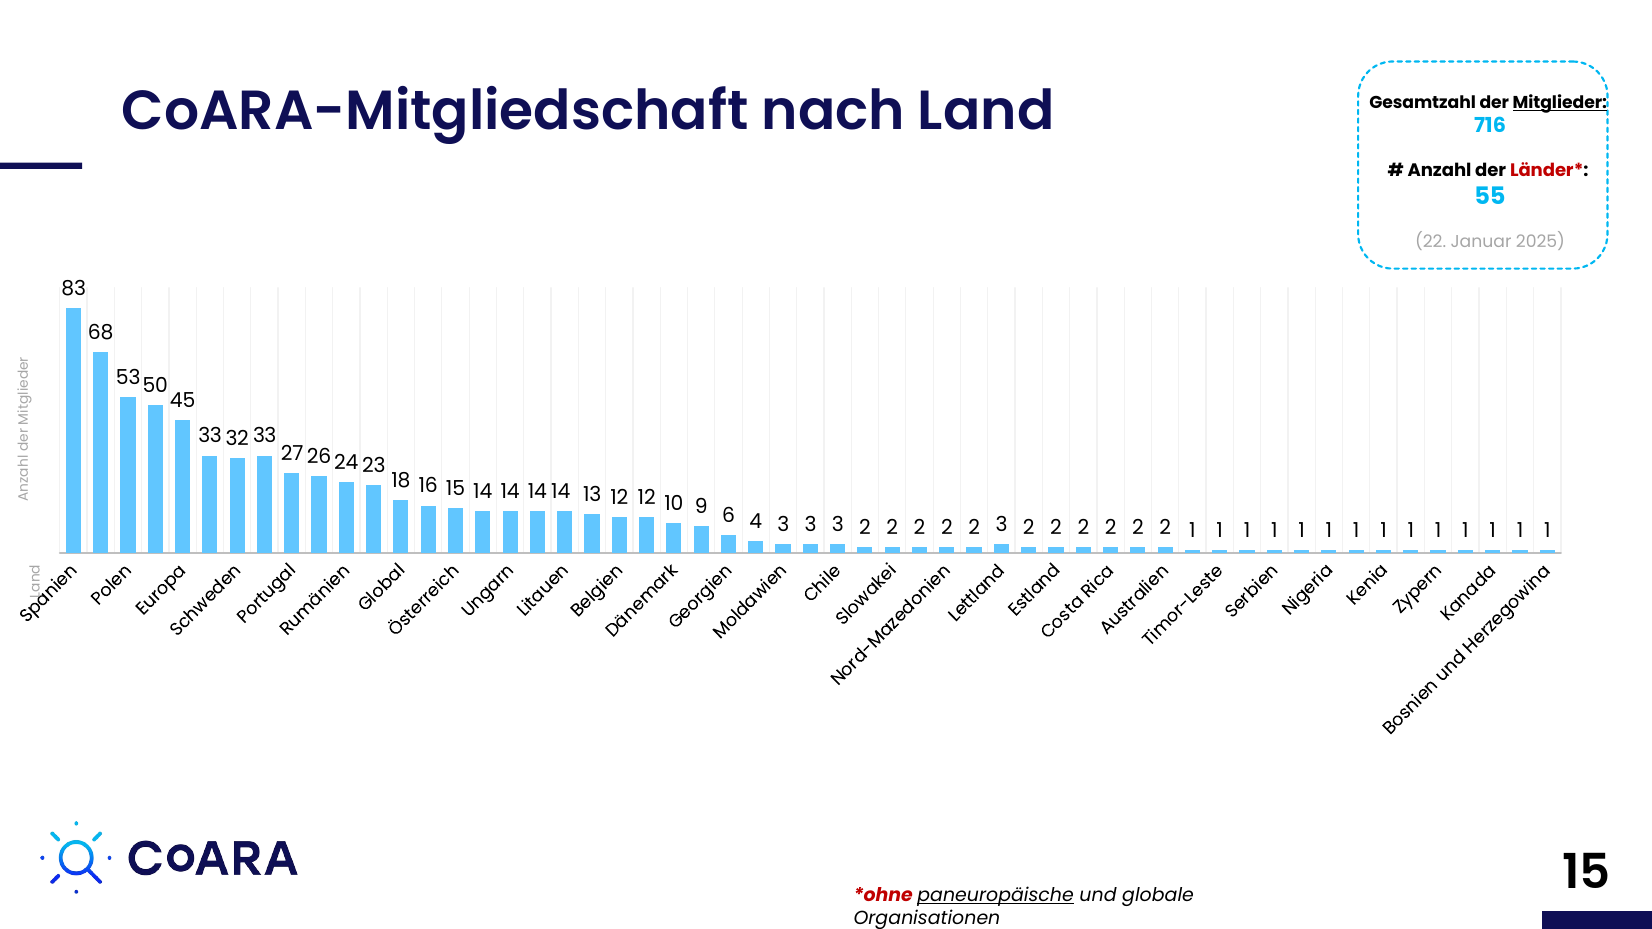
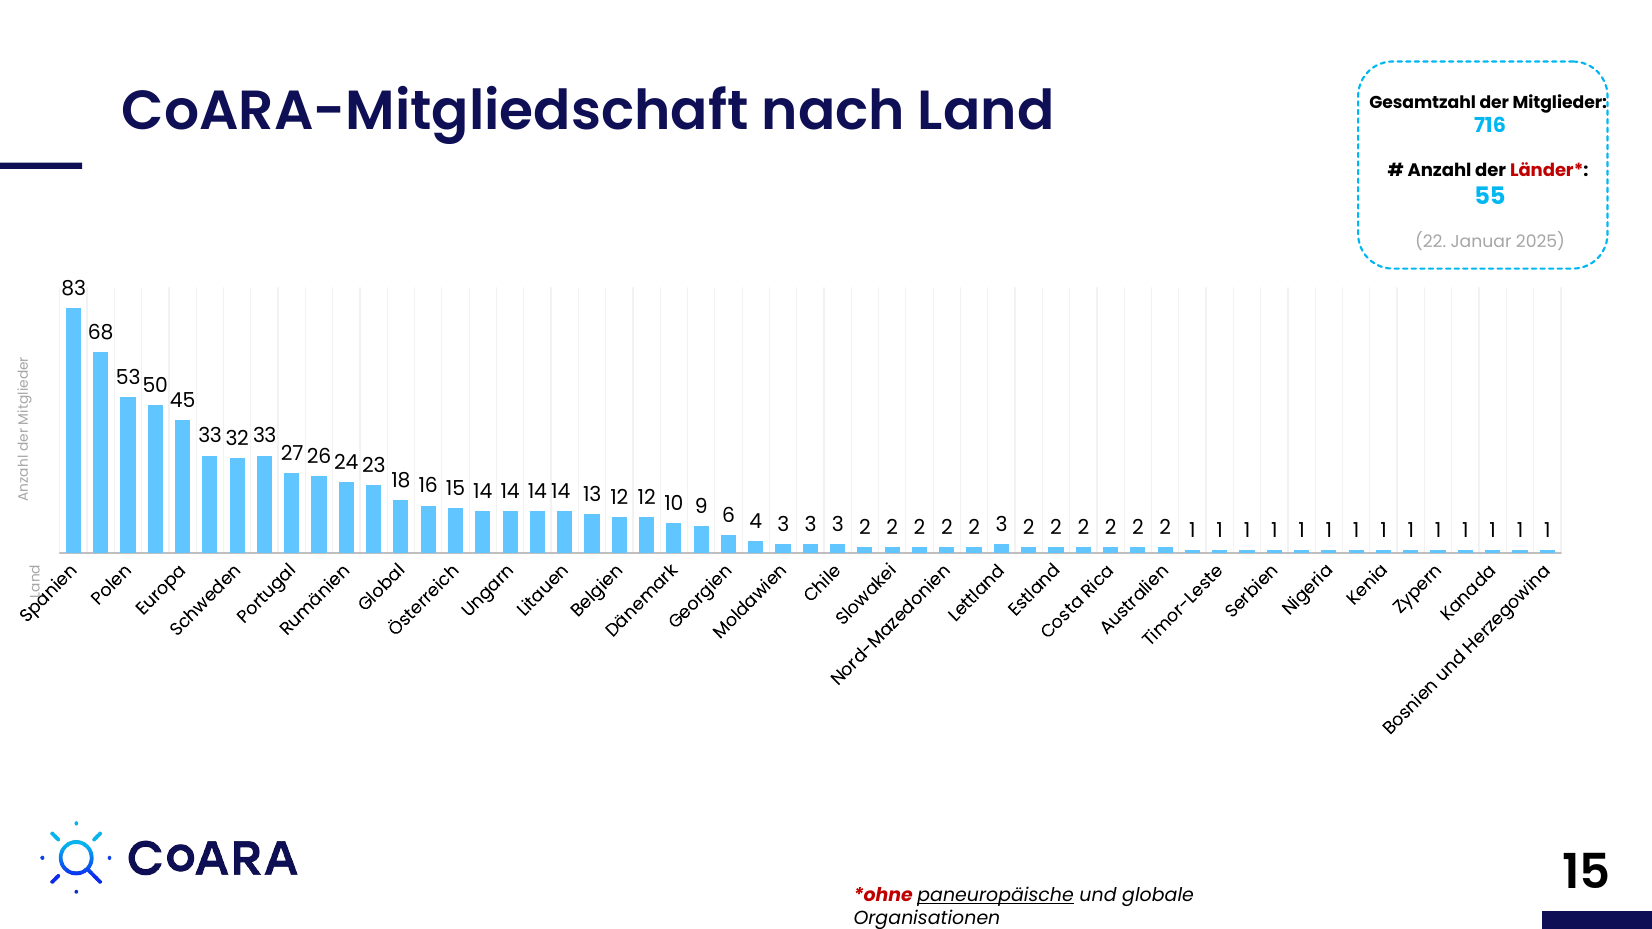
Mitglieder underline: present -> none (1560, 103)
